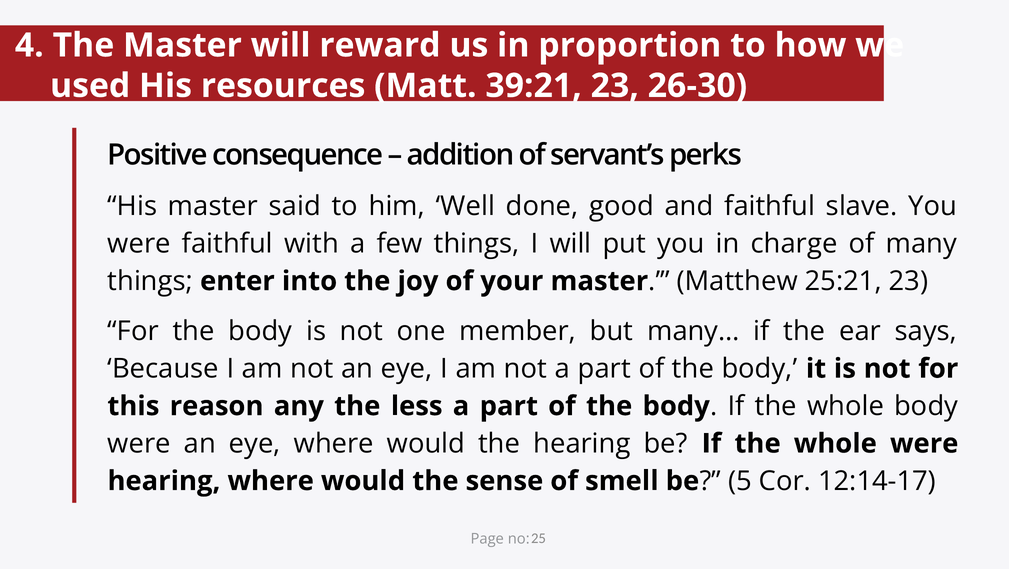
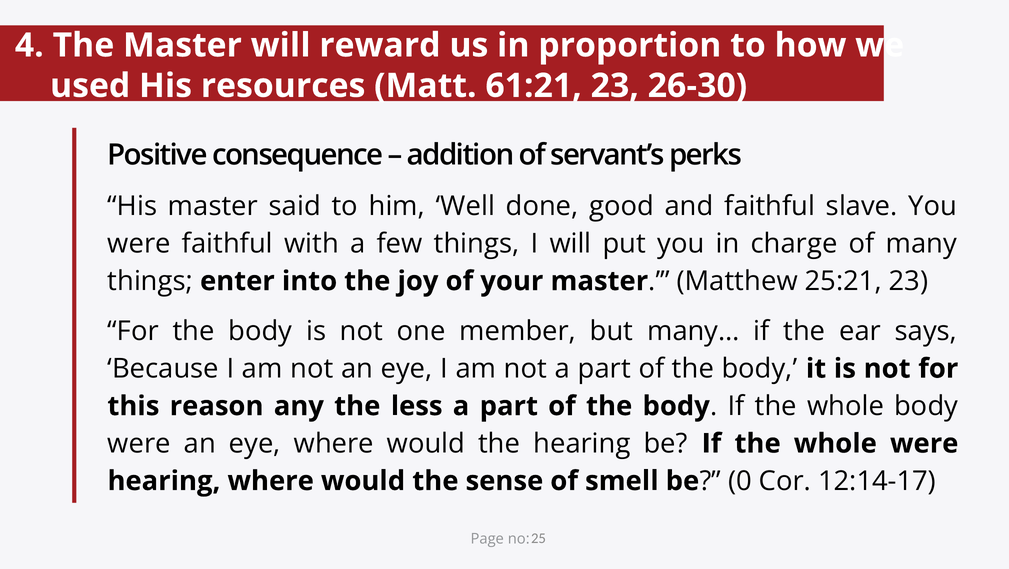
39:21: 39:21 -> 61:21 (534, 86)
5: 5 -> 0 (740, 481)
